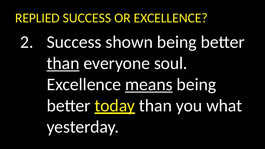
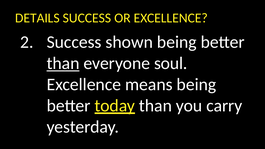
REPLIED: REPLIED -> DETAILS (37, 18)
means underline: present -> none (149, 85)
what: what -> carry (224, 106)
